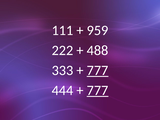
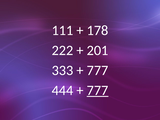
959: 959 -> 178 (98, 30)
488: 488 -> 201 (98, 50)
777 underline: present -> none (98, 70)
